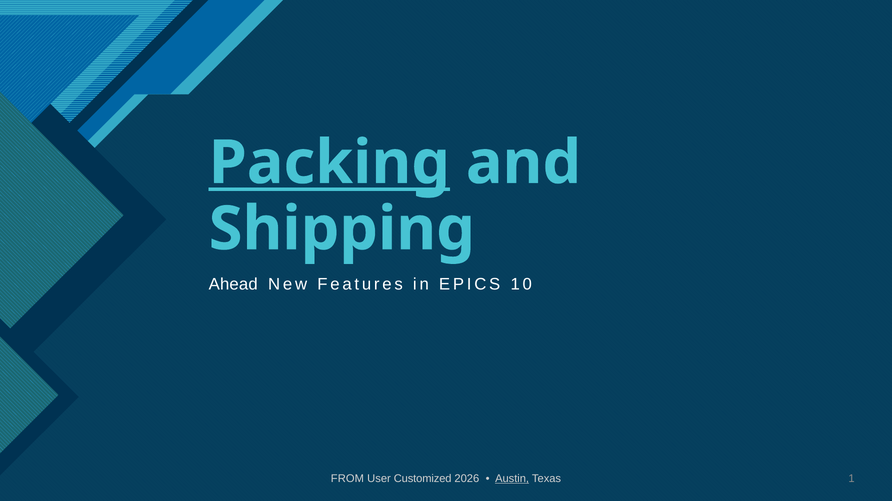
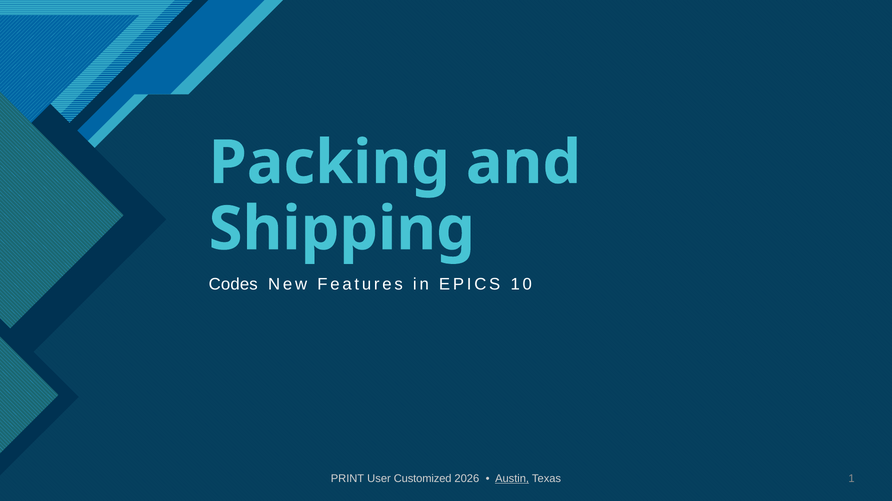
Packing underline: present -> none (329, 163)
Ahead: Ahead -> Codes (233, 285)
FROM: FROM -> PRINT (347, 479)
